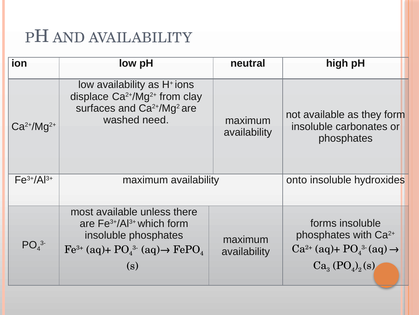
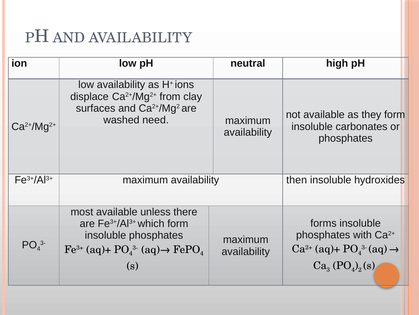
onto: onto -> then (297, 180)
